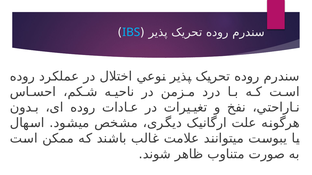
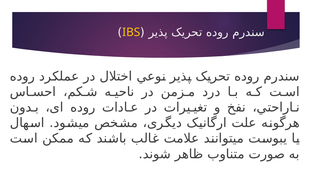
IBS colour: light blue -> yellow (131, 32)
